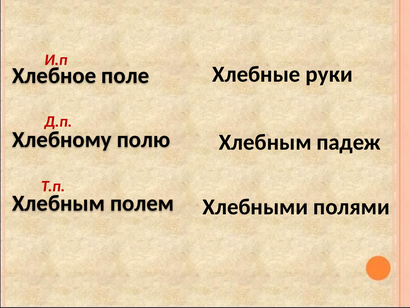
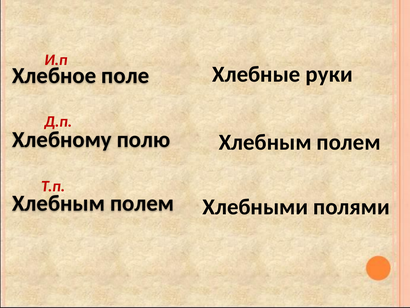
падеж: падеж -> полем (349, 142)
